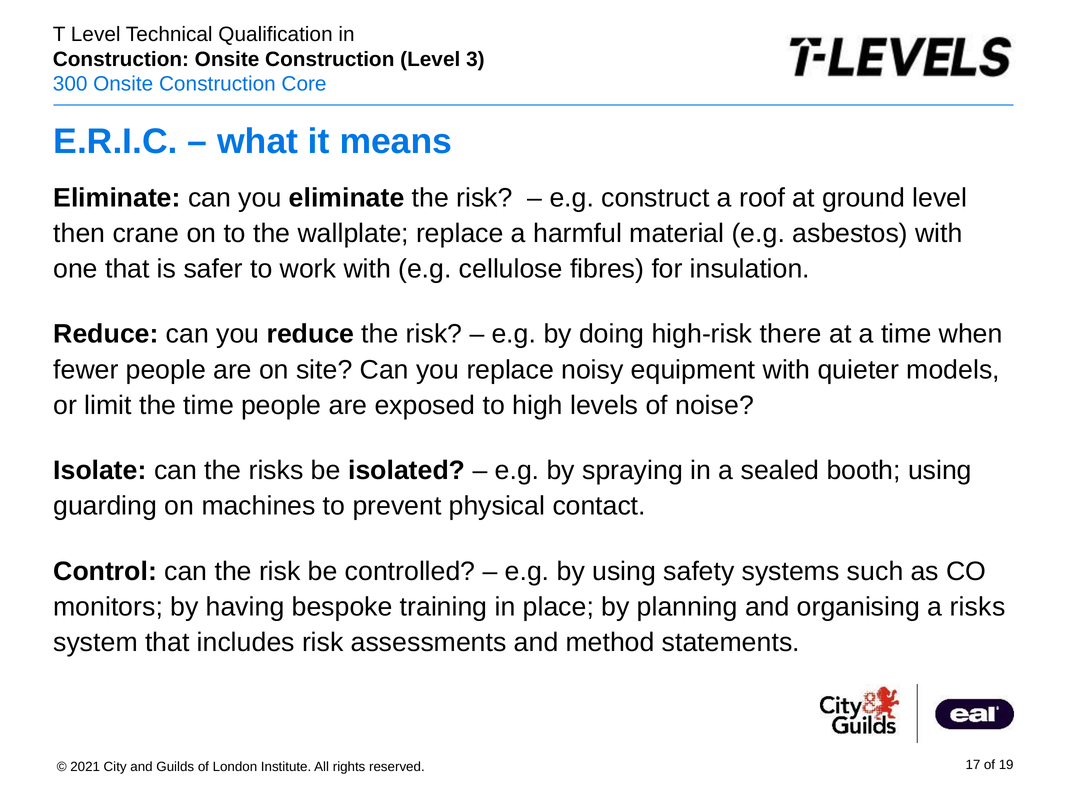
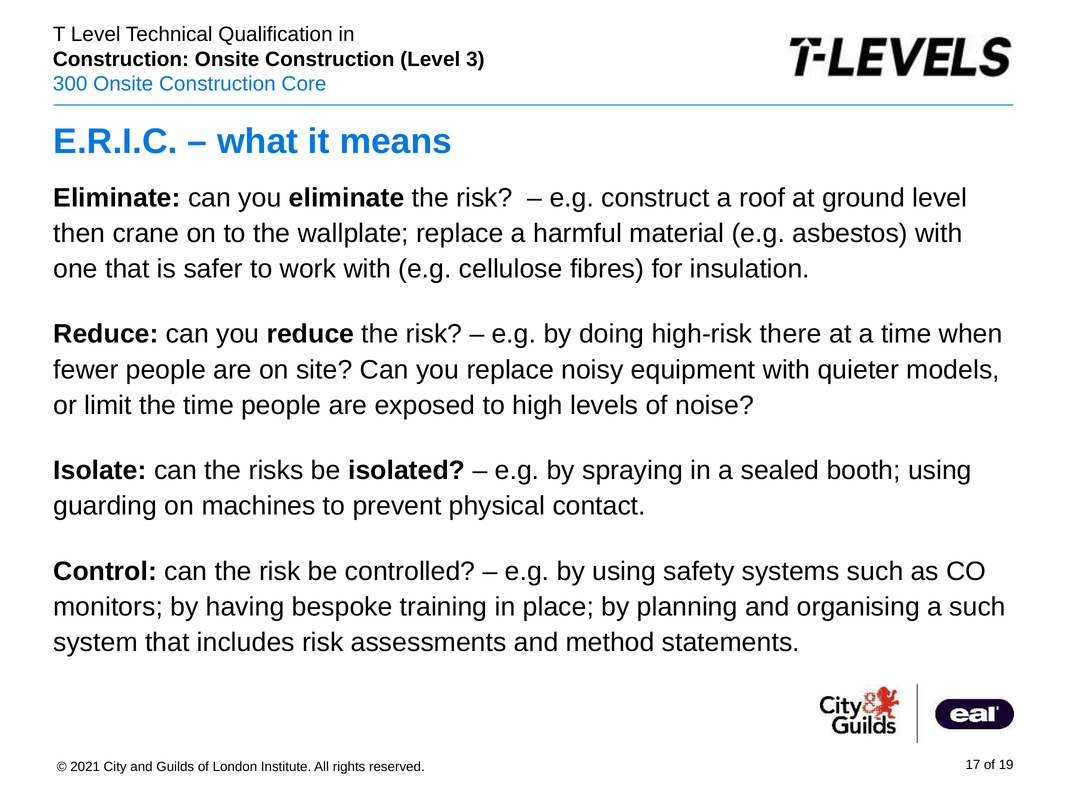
a risks: risks -> such (978, 607)
